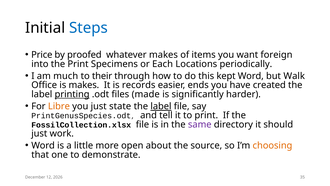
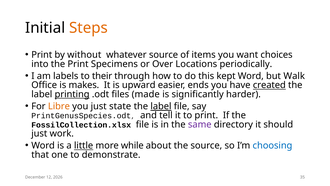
Steps colour: blue -> orange (89, 28)
Price: Price -> Print (42, 55)
proofed: proofed -> without (84, 55)
whatever makes: makes -> source (164, 55)
foreign: foreign -> choices (277, 55)
Each: Each -> Over (163, 64)
much: much -> labels (66, 76)
records: records -> upward (139, 85)
created underline: none -> present (269, 85)
little underline: none -> present (84, 145)
open: open -> while (132, 145)
choosing colour: orange -> blue (272, 145)
